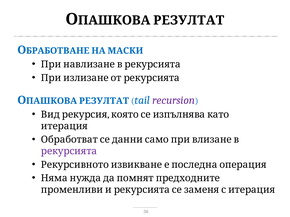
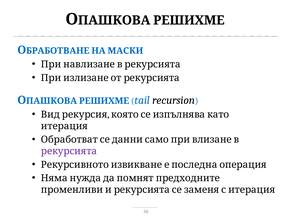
РЕЗУЛТАТ: РЕЗУЛТАТ -> РЕШИХМЕ (189, 20)
РЕЗУЛТАТ: РЕЗУЛТАТ -> РЕШИХМЕ (104, 101)
recursion colour: purple -> black (174, 100)
